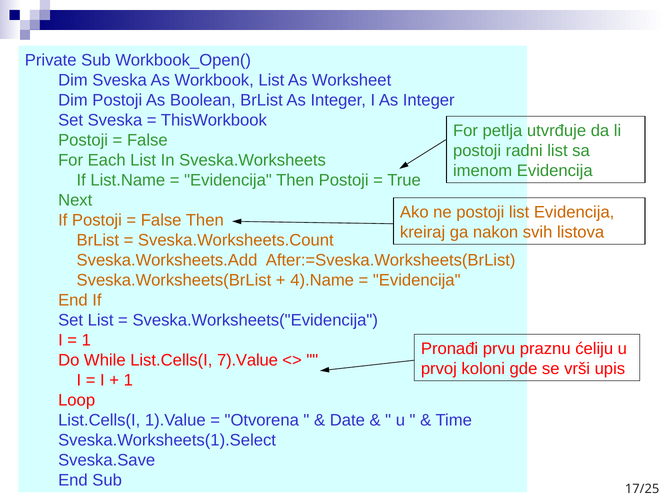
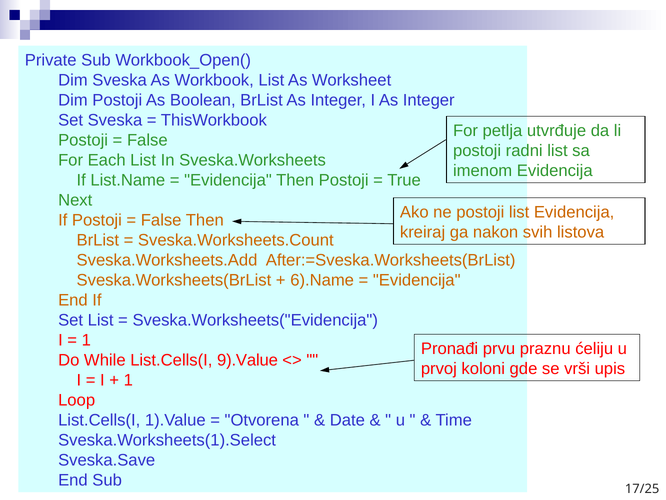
4).Name: 4).Name -> 6).Name (322, 280)
7).Value: 7).Value -> 9).Value (247, 360)
